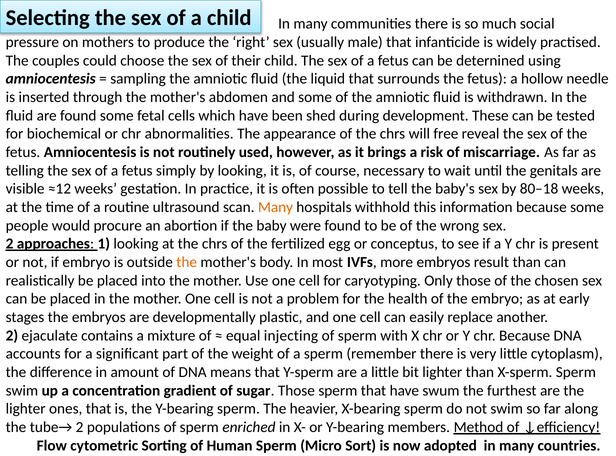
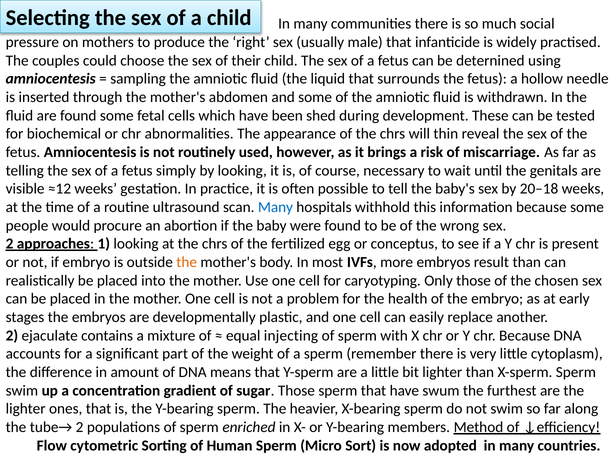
free: free -> thin (446, 134)
80–18: 80–18 -> 20–18 (539, 189)
Many colour: orange -> blue (275, 207)
